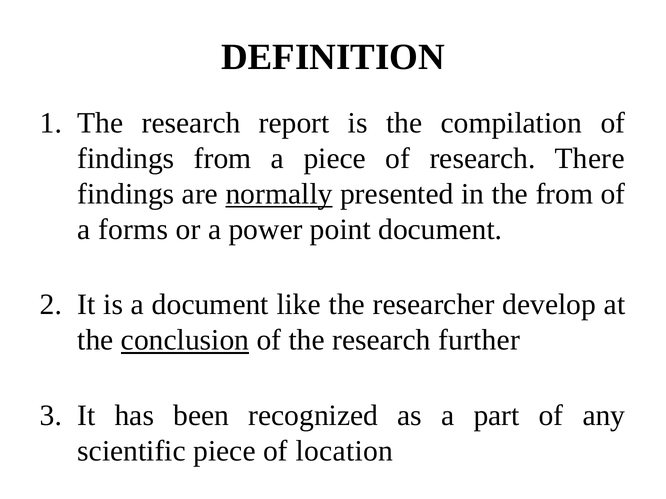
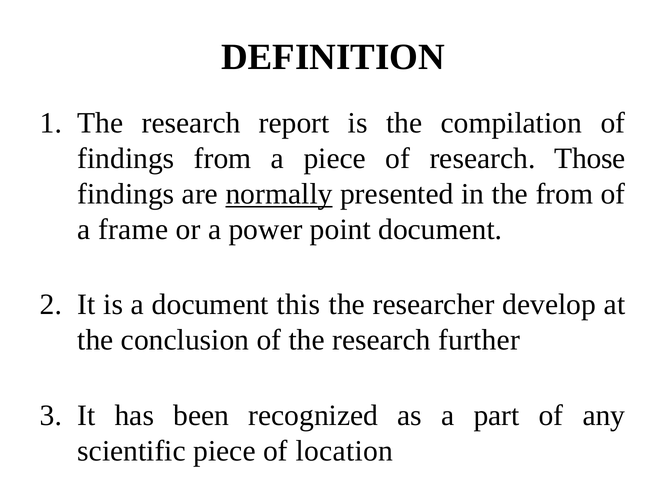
There: There -> Those (590, 159)
forms: forms -> frame (133, 230)
like: like -> this (299, 305)
conclusion underline: present -> none (185, 341)
